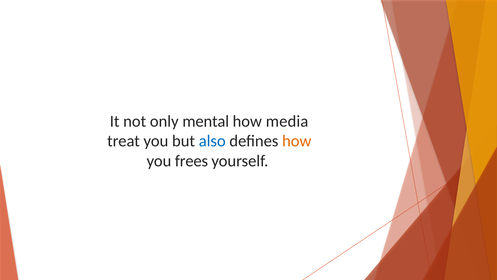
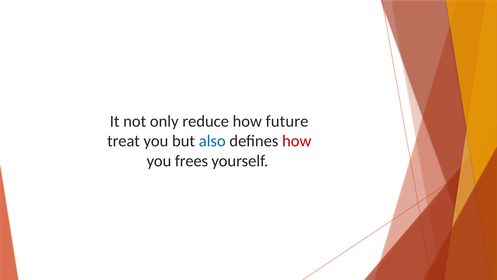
mental: mental -> reduce (206, 121)
media: media -> future (287, 121)
how colour: orange -> red (297, 141)
